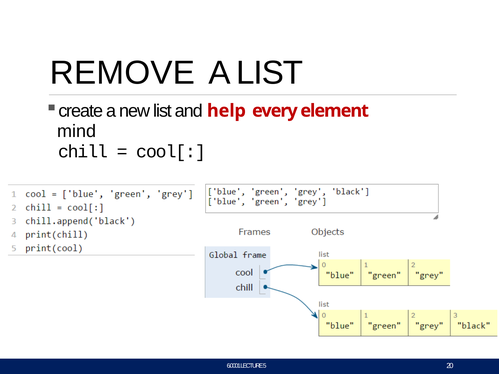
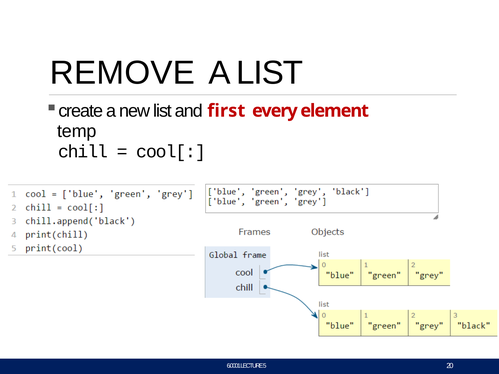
help: help -> first (226, 111)
mind: mind -> temp (77, 131)
